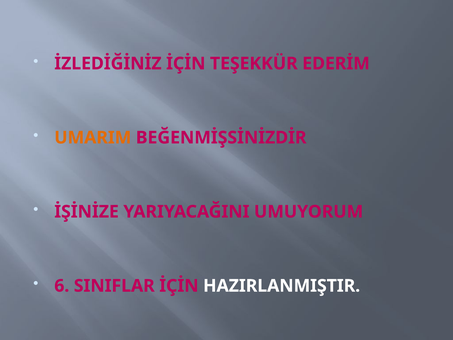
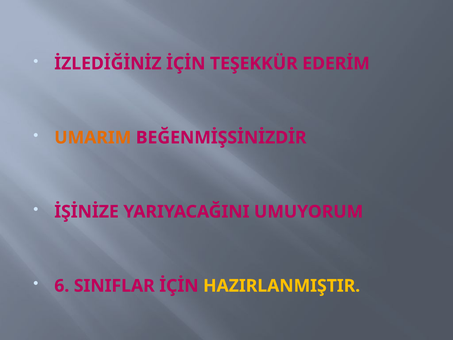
HAZIRLANMIŞTIR colour: white -> yellow (282, 286)
